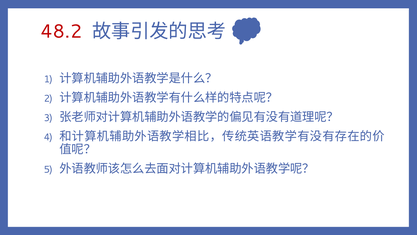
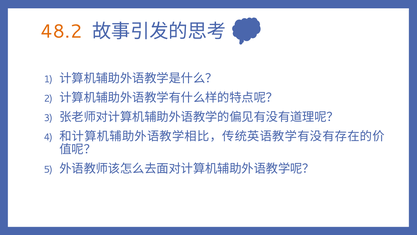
48.2 colour: red -> orange (61, 31)
